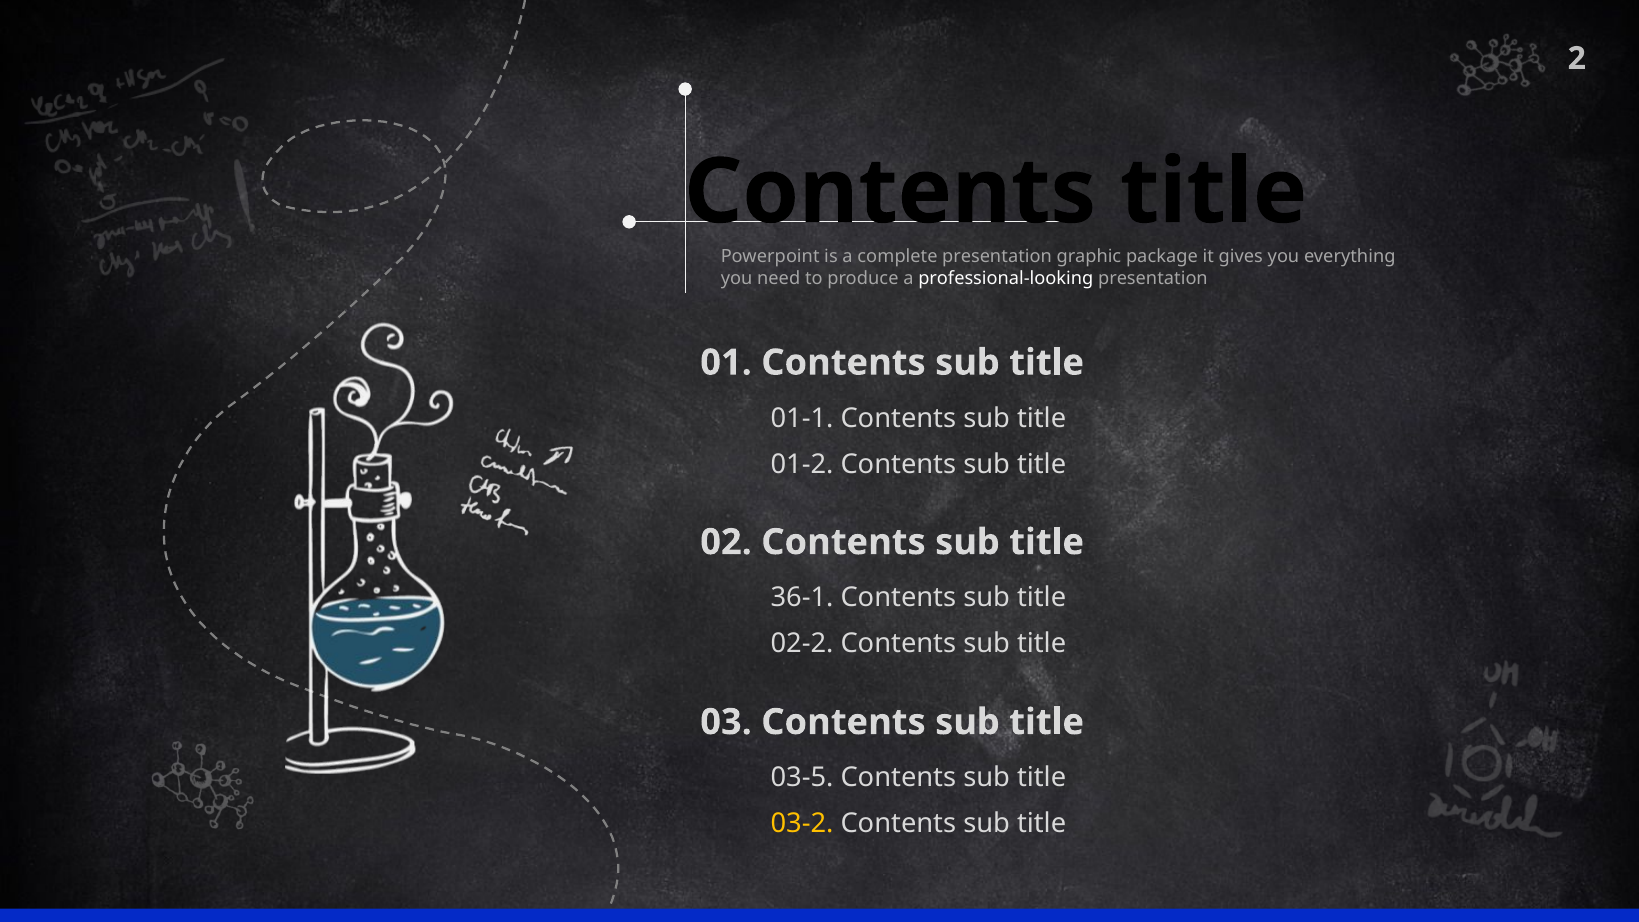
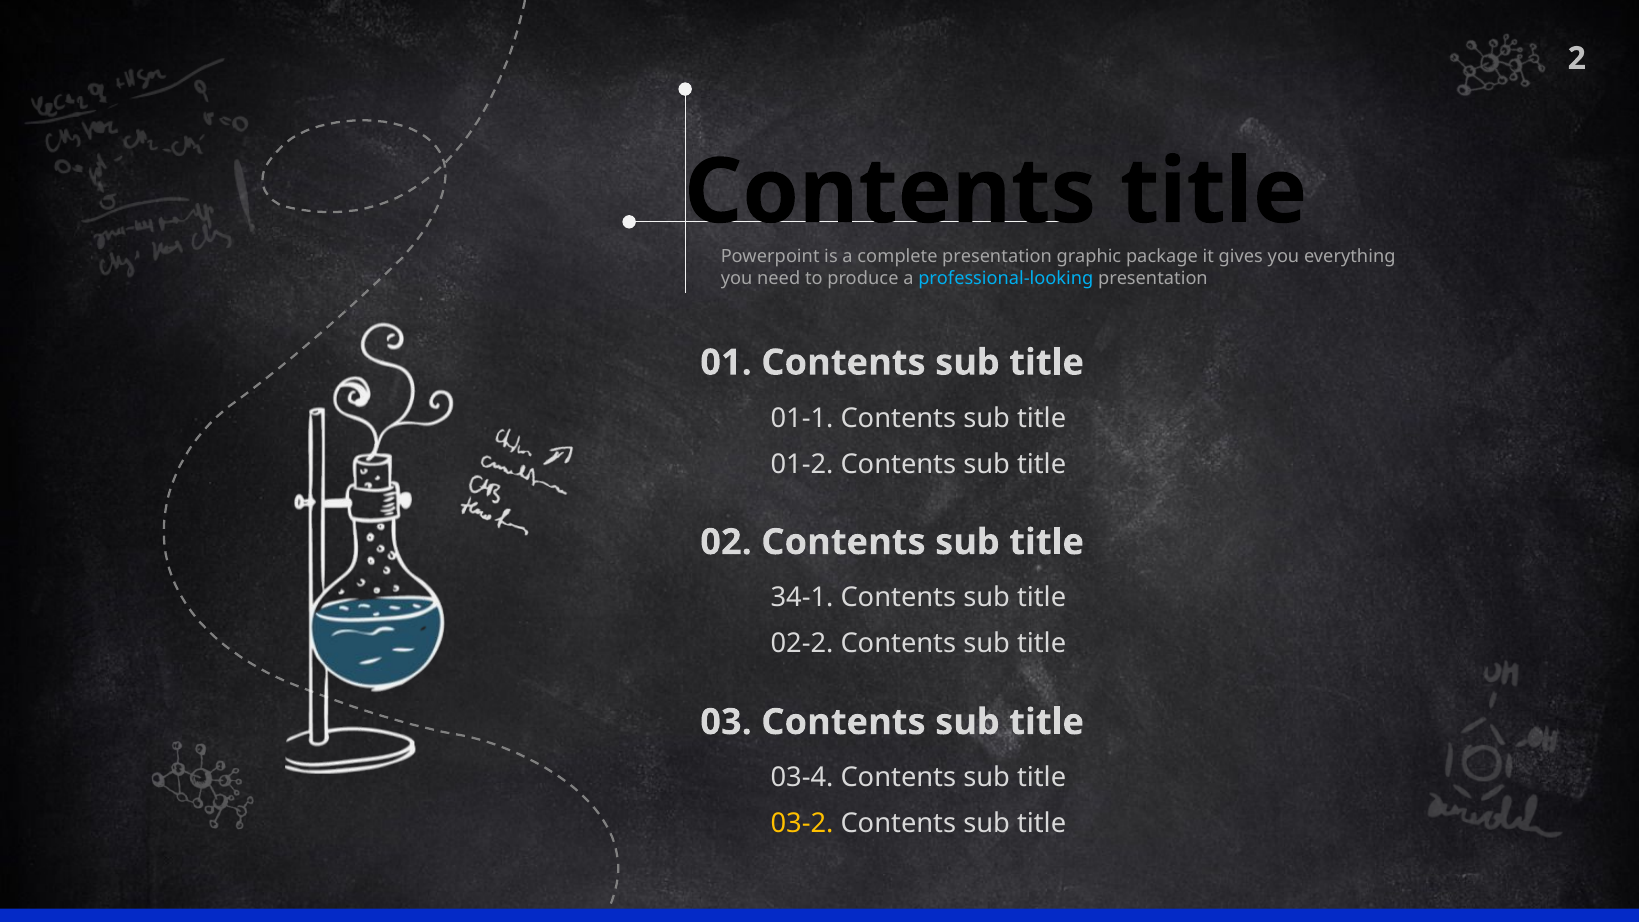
professional-looking colour: white -> light blue (1006, 279)
36-1: 36-1 -> 34-1 (802, 598)
03-5: 03-5 -> 03-4 (802, 778)
